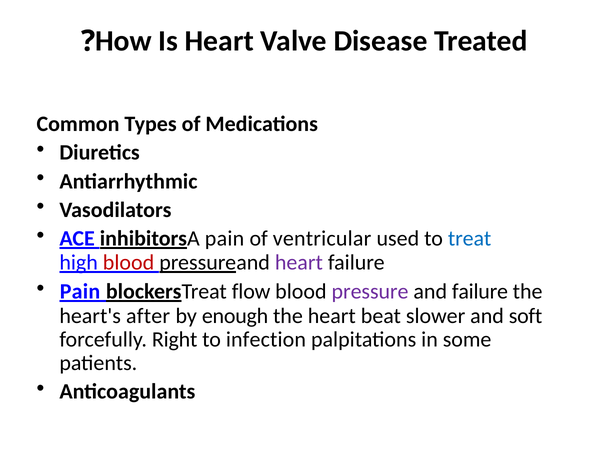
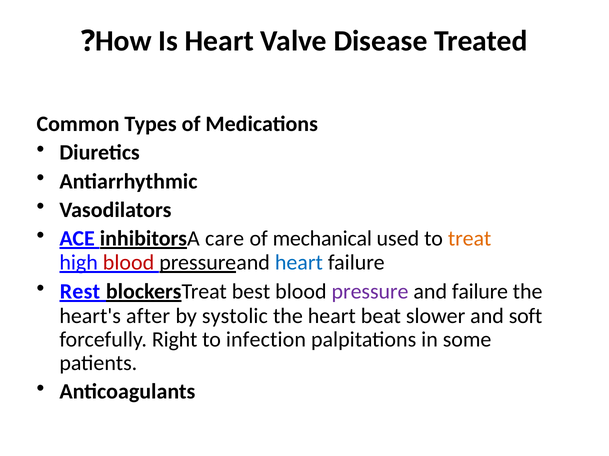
inhibitorsA pain: pain -> care (225, 239)
ventricular: ventricular -> mechanical (322, 239)
treat colour: blue -> orange (470, 239)
heart colour: purple -> blue (299, 263)
Pain: Pain -> Rest (80, 292)
flow: flow -> best (251, 292)
enough: enough -> systolic (235, 316)
